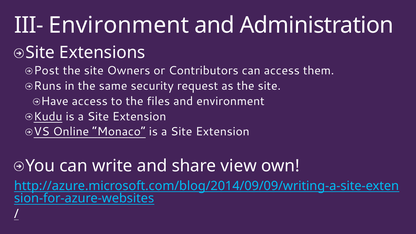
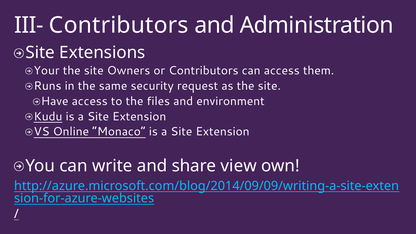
III- Environment: Environment -> Contributors (119, 25)
Post: Post -> Your (47, 71)
